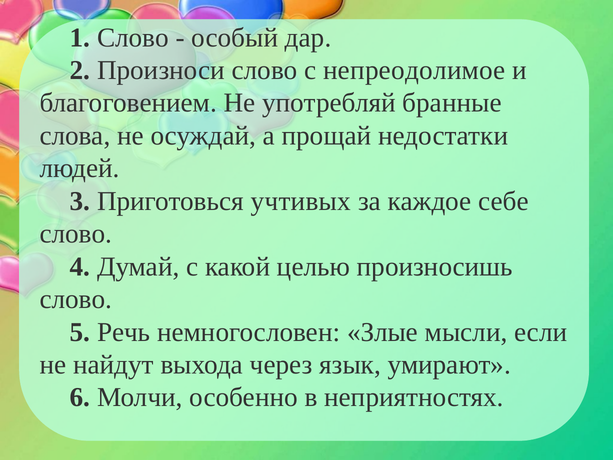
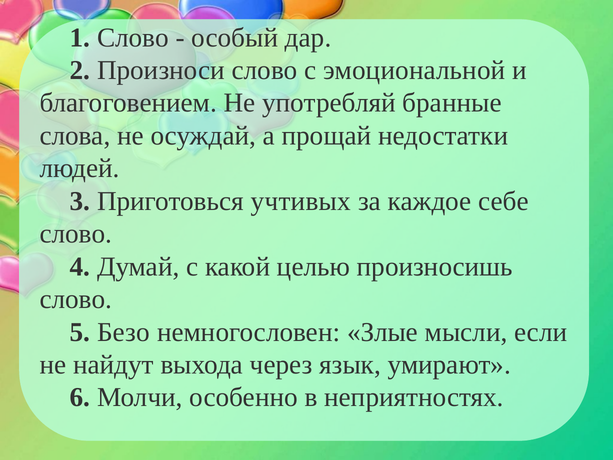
непреодолимое: непреодолимое -> эмоциональной (414, 70)
Речь: Речь -> Безо (123, 332)
